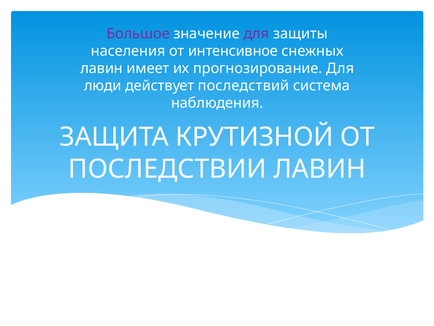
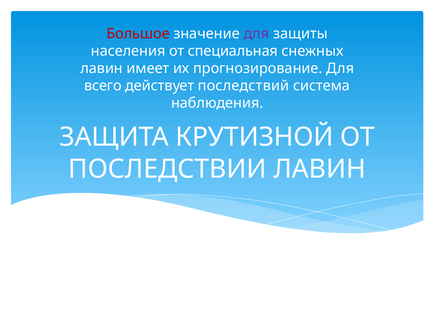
Большое colour: purple -> red (138, 34)
интенсивное: интенсивное -> специальная (233, 51)
люди: люди -> всего (103, 86)
